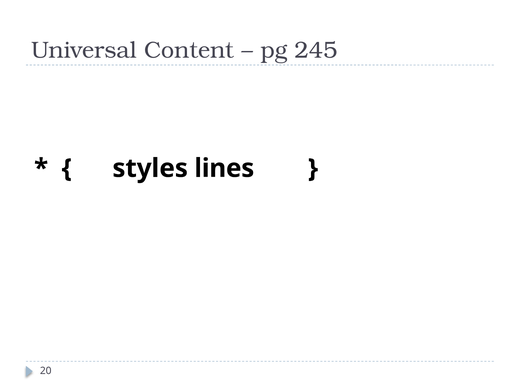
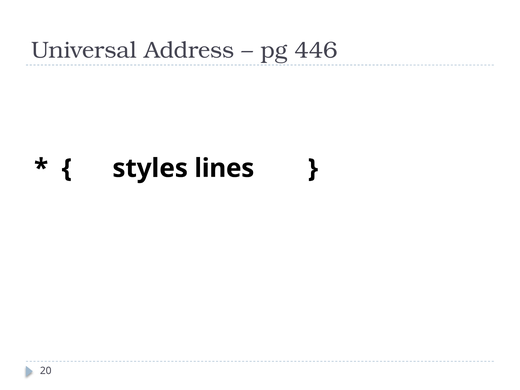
Content: Content -> Address (189, 50)
245: 245 -> 446 (316, 50)
